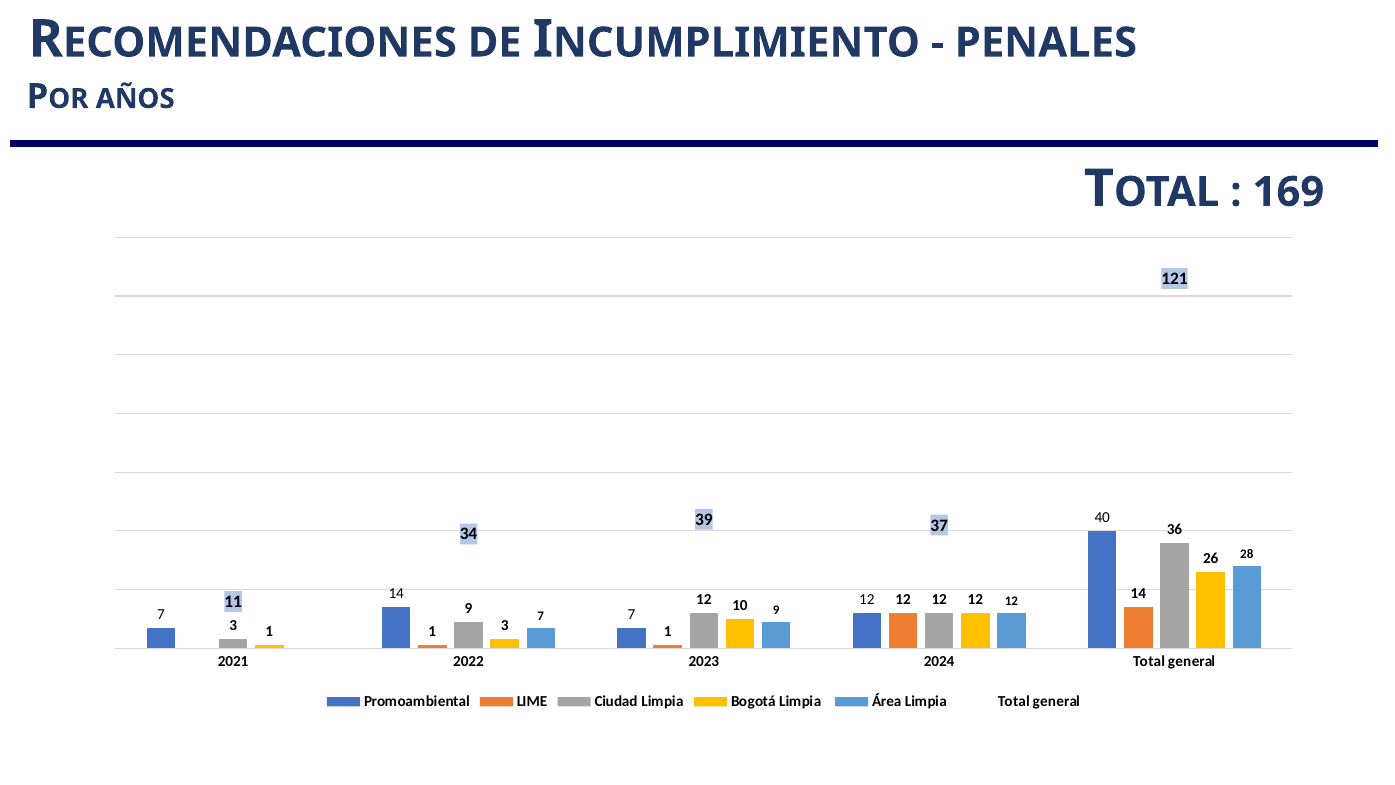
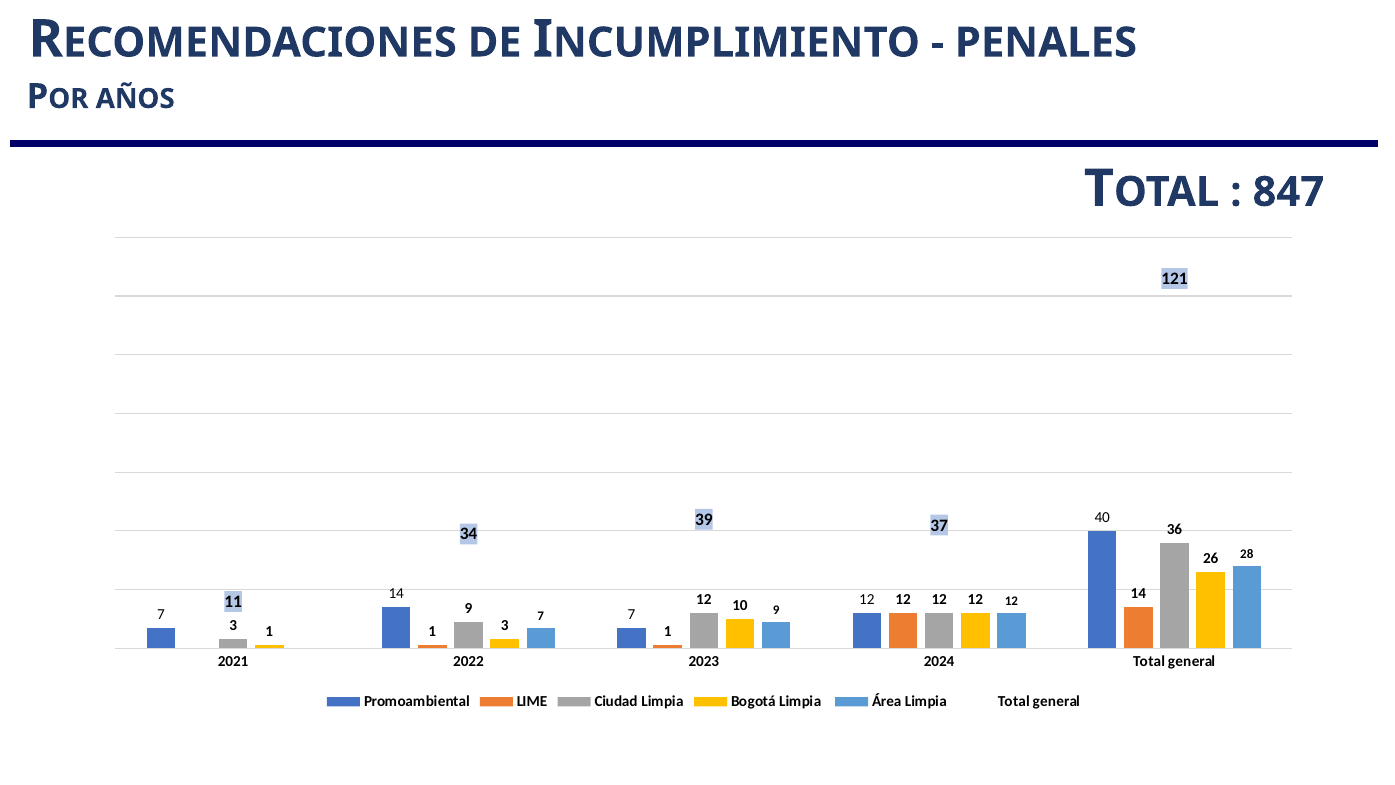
169: 169 -> 847 (1288, 192)
